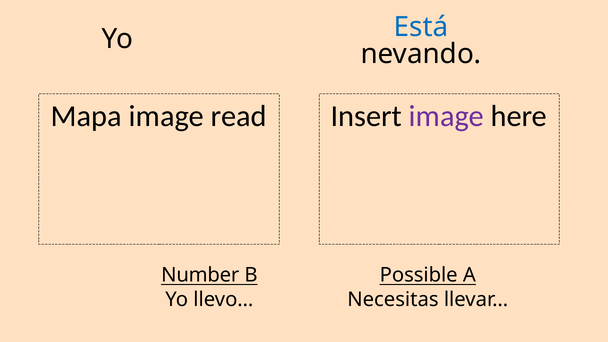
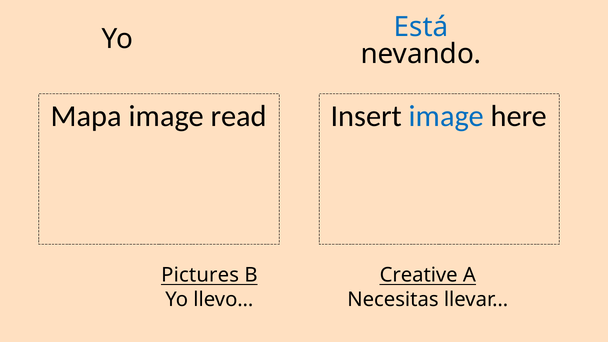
image colour: purple -> blue (446, 116)
Number: Number -> Pictures (200, 275)
Possible: Possible -> Creative (419, 275)
